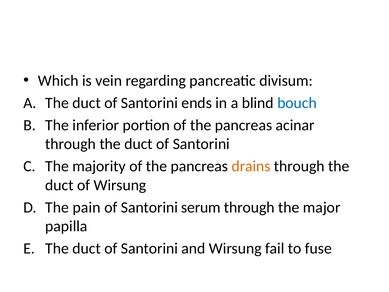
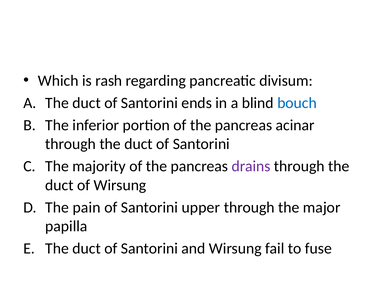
vein: vein -> rash (109, 81)
drains colour: orange -> purple (251, 166)
serum: serum -> upper (201, 207)
